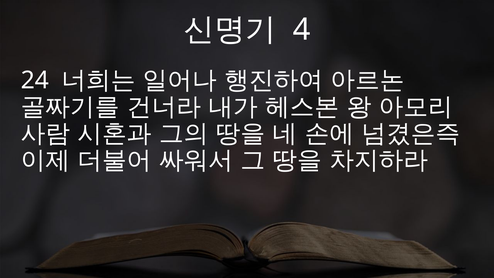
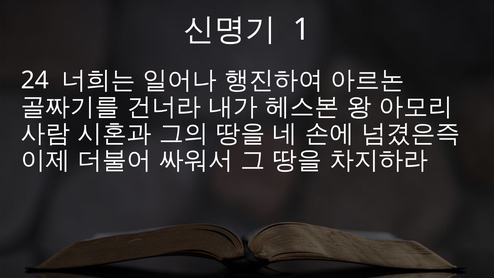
4: 4 -> 1 (302, 30)
